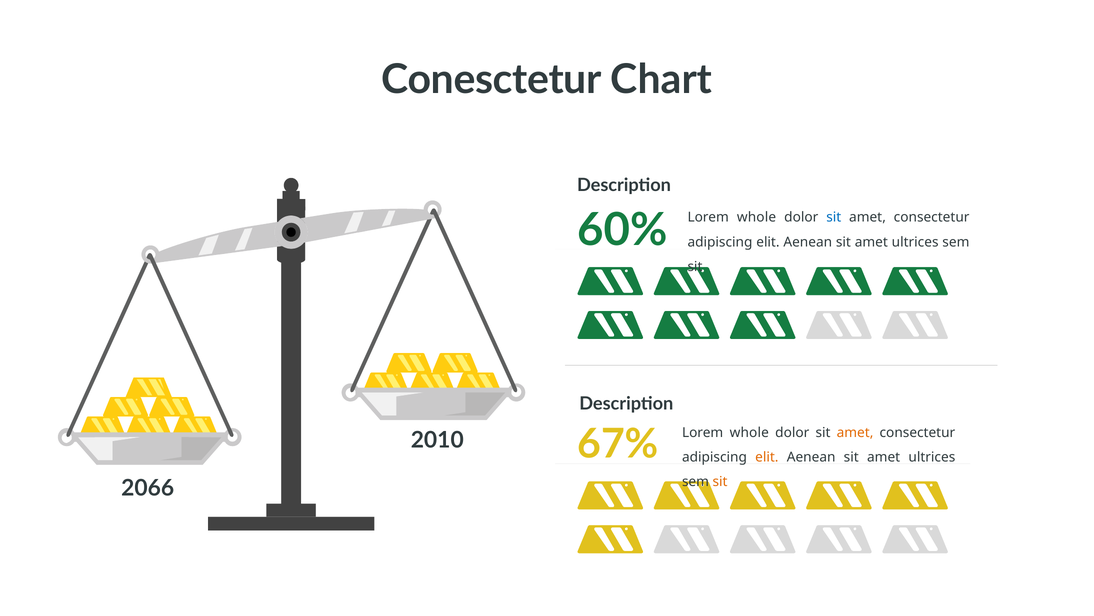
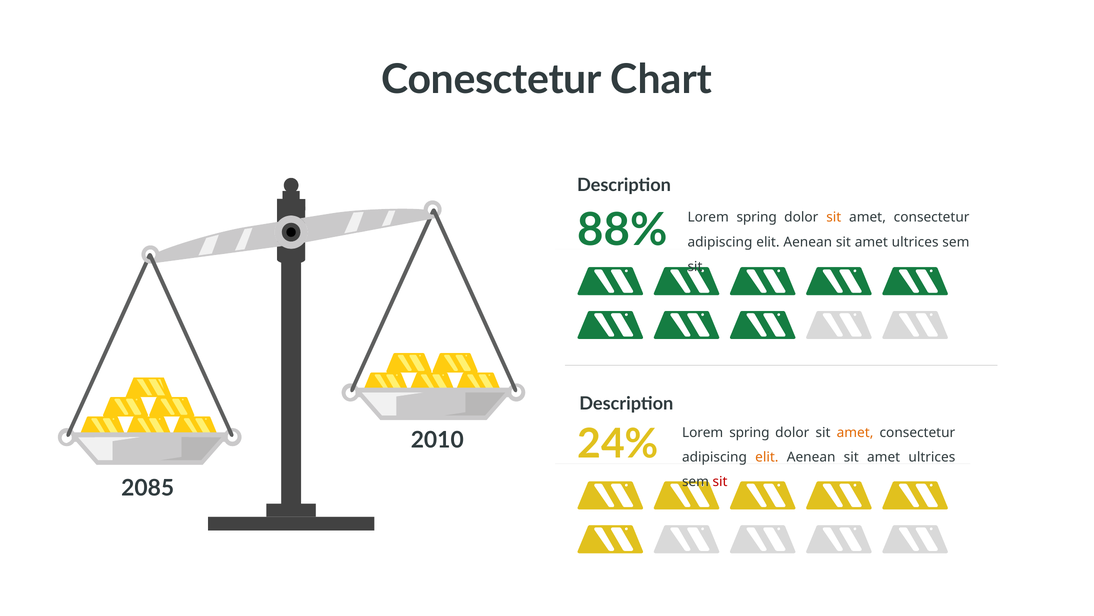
60%: 60% -> 88% (622, 230)
whole: whole -> spring (757, 217)
sit colour: blue -> orange (834, 217)
67%: 67% -> 24% (618, 444)
whole: whole -> spring (749, 432)
sit colour: orange -> red (720, 481)
2066: 2066 -> 2085 (148, 488)
